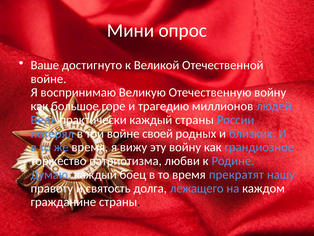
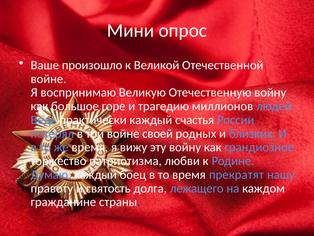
достигнуто: достигнуто -> произошло (92, 65)
каждый страны: страны -> счастья (195, 120)
